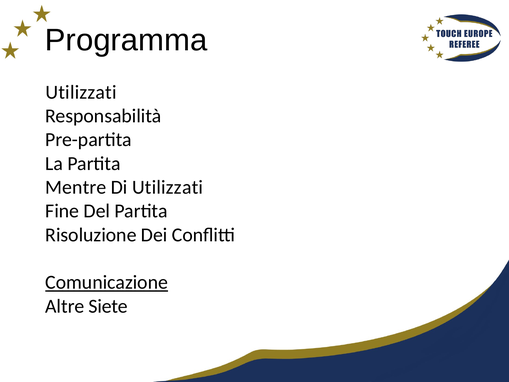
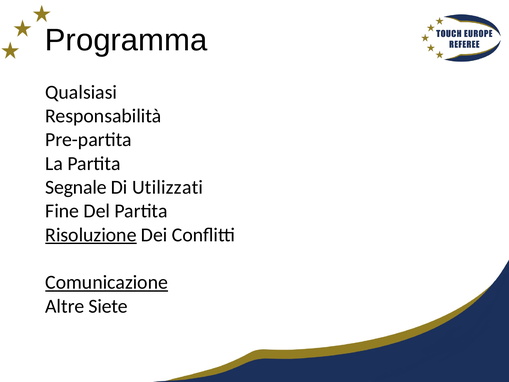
Utilizzati: Utilizzati -> Qualsiasi (81, 92)
Mentre: Mentre -> Segnale (76, 187)
Risoluzione underline: none -> present (91, 235)
